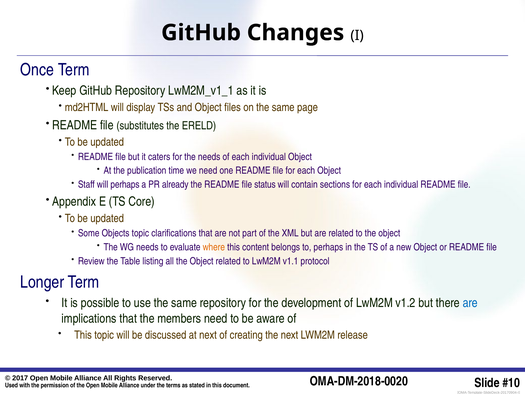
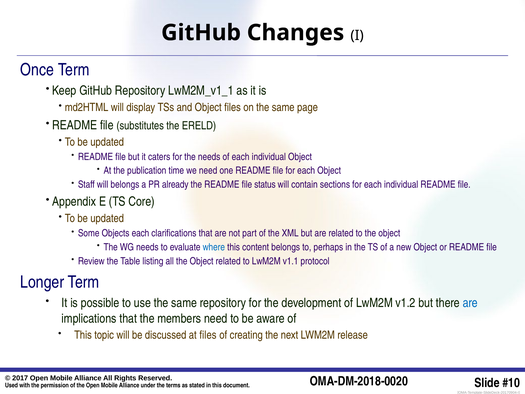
will perhaps: perhaps -> belongs (125, 185)
Objects topic: topic -> each (140, 233)
where colour: orange -> blue (214, 247)
at next: next -> files (208, 335)
